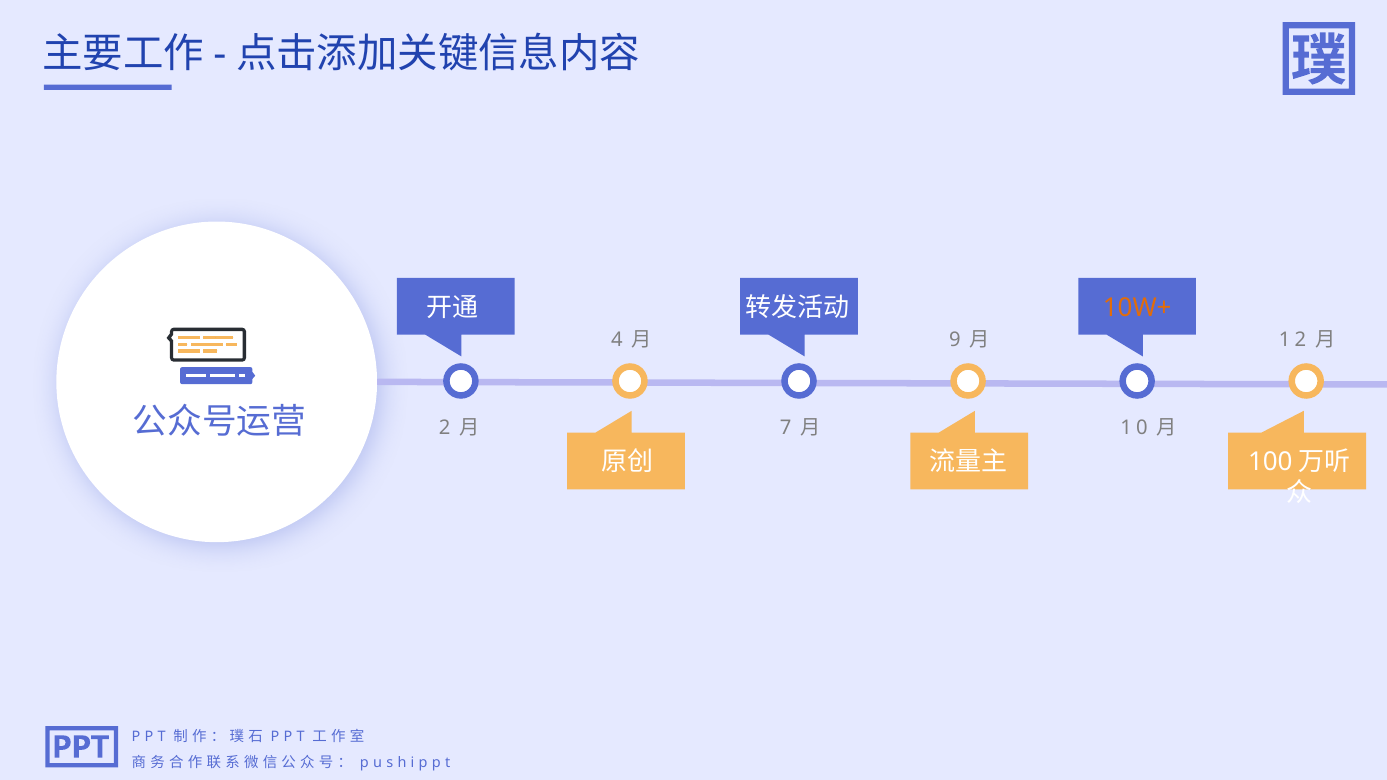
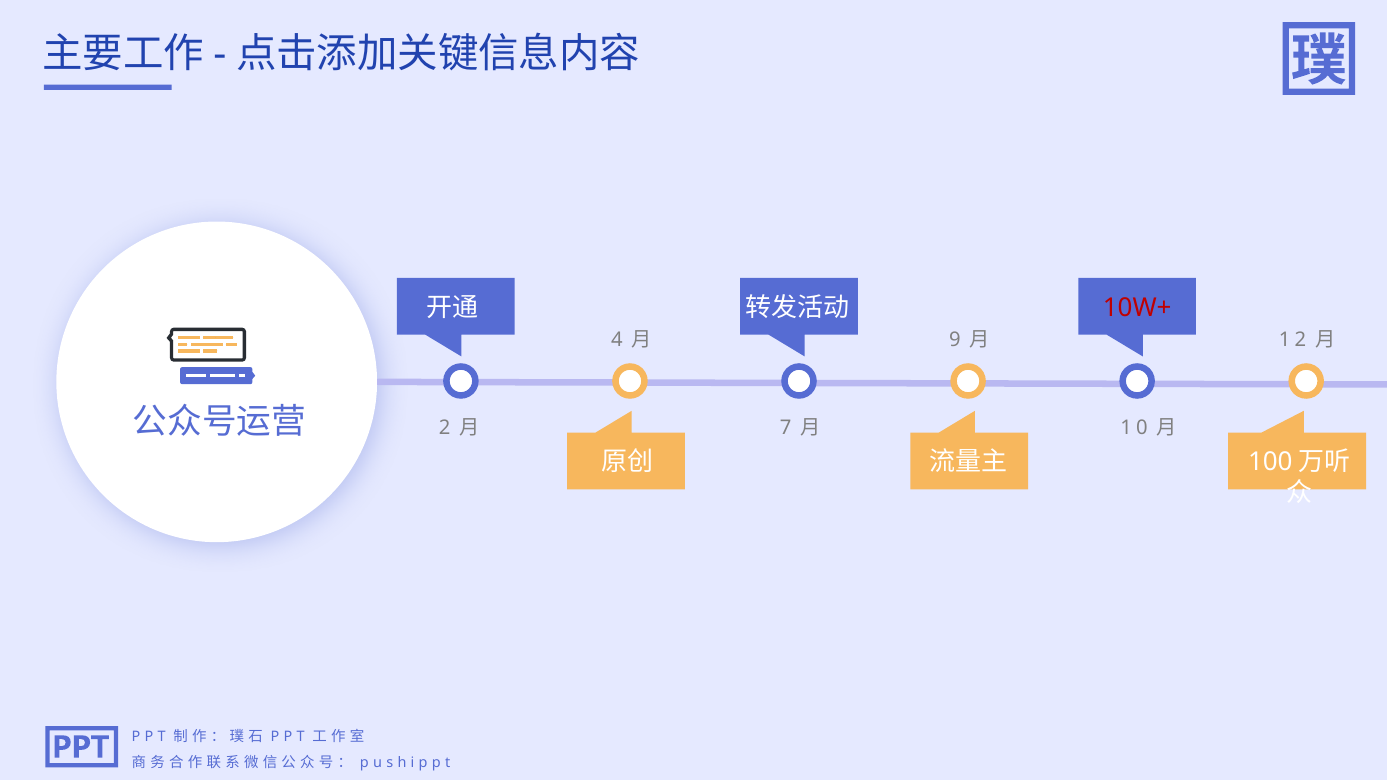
10W+ colour: orange -> red (1137, 308)
